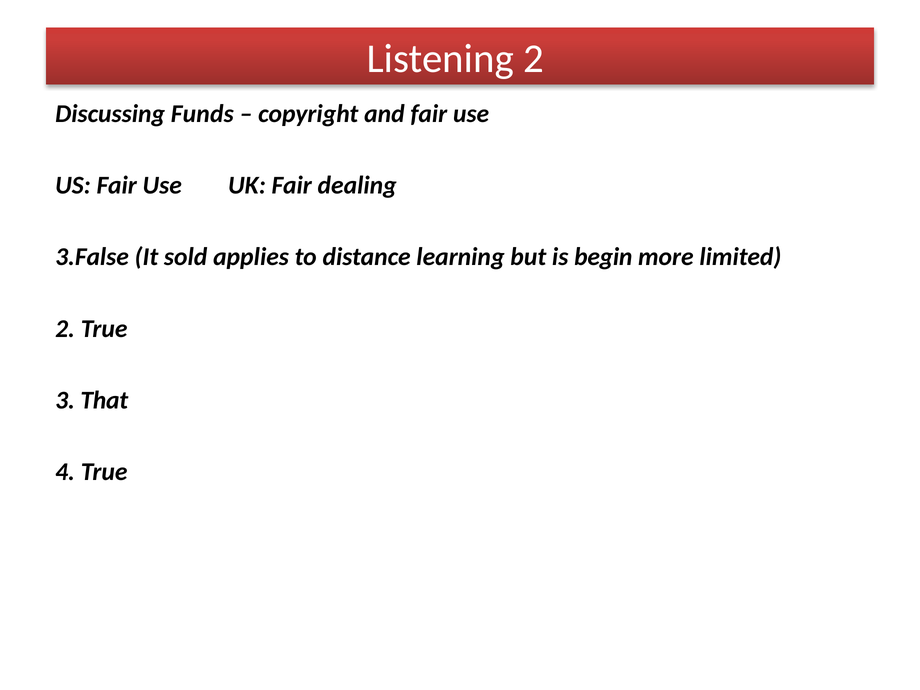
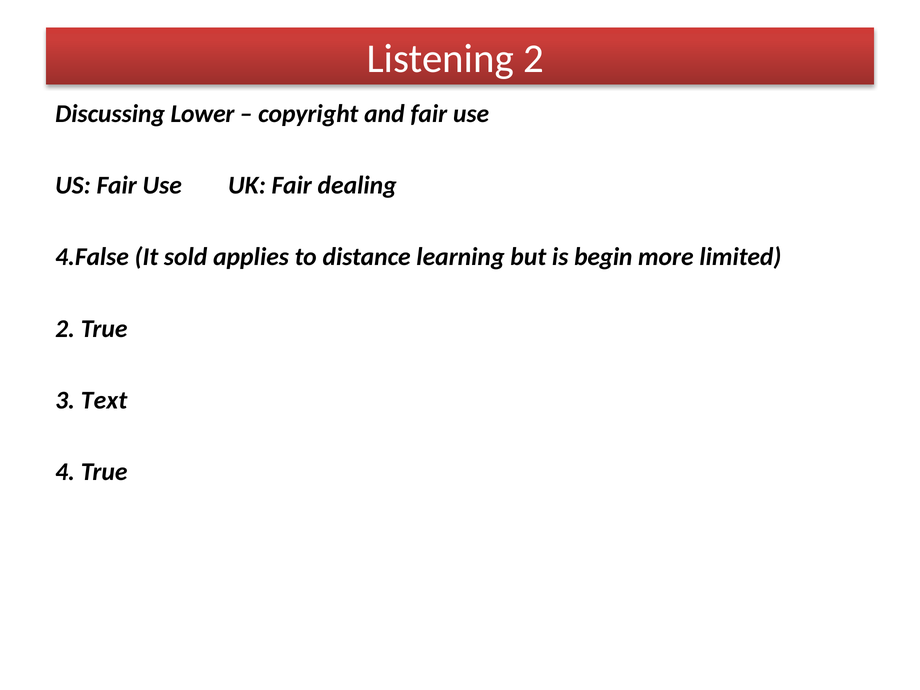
Funds: Funds -> Lower (203, 114)
3.False: 3.False -> 4.False (92, 257)
That: That -> Text (104, 400)
